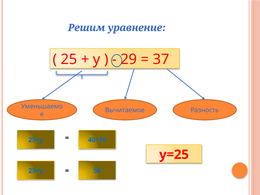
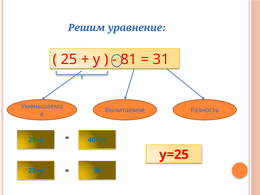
29: 29 -> 81 (129, 59)
37: 37 -> 31 (161, 59)
